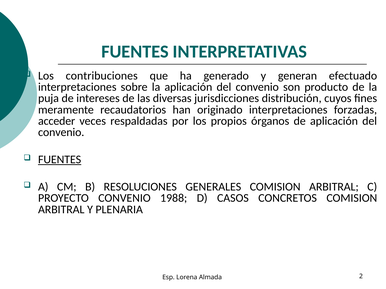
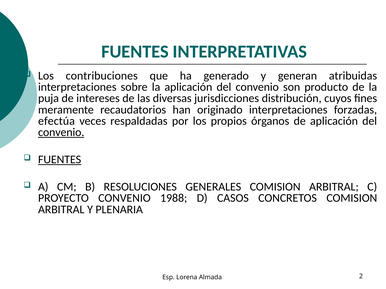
efectuado: efectuado -> atribuidas (353, 76)
acceder: acceder -> efectúa (56, 121)
convenio underline: none -> present (61, 132)
